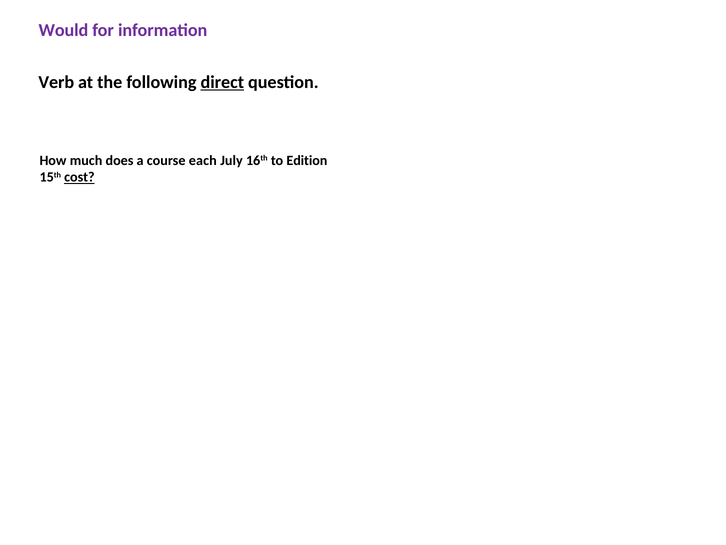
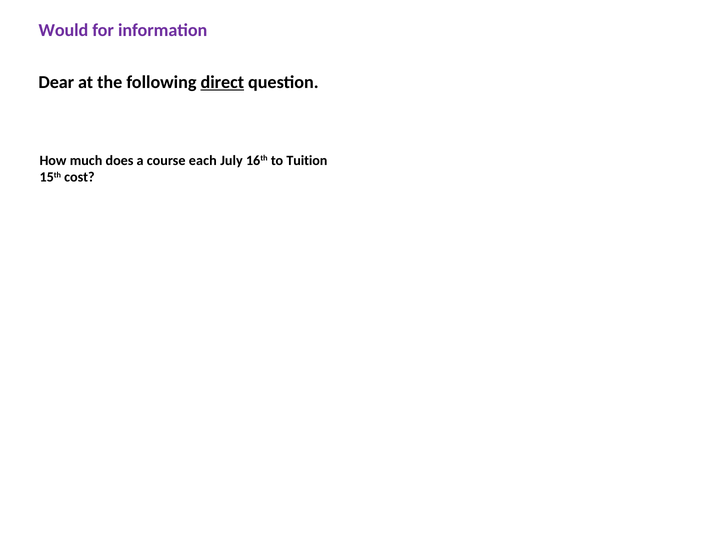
Verb: Verb -> Dear (56, 82)
Edition: Edition -> Tuition (307, 160)
cost underline: present -> none (79, 177)
